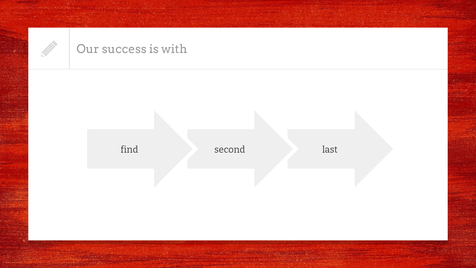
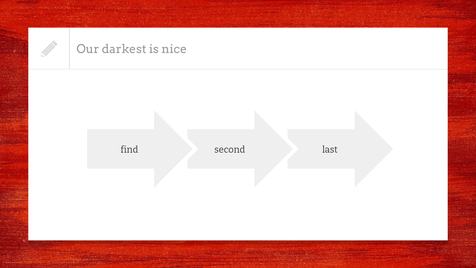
success: success -> darkest (124, 49)
with: with -> nice (174, 49)
